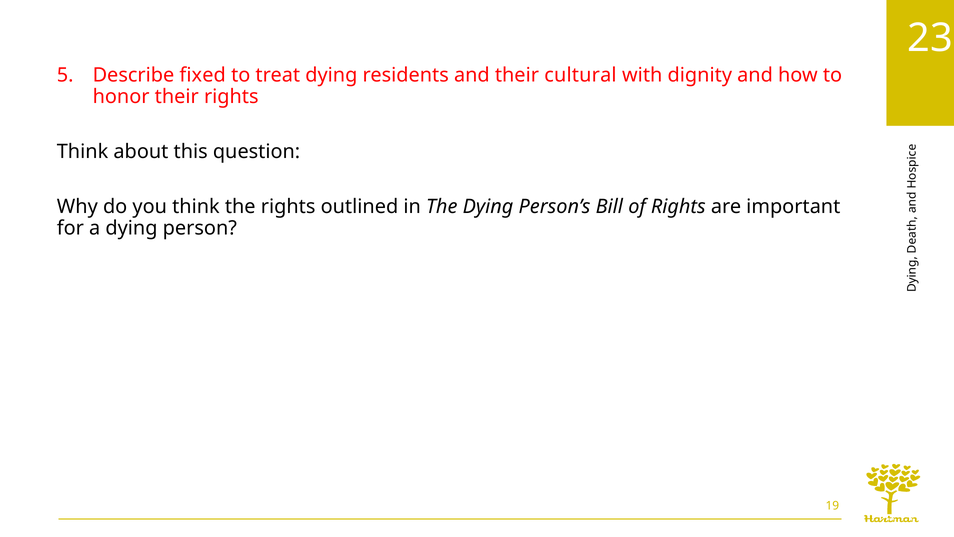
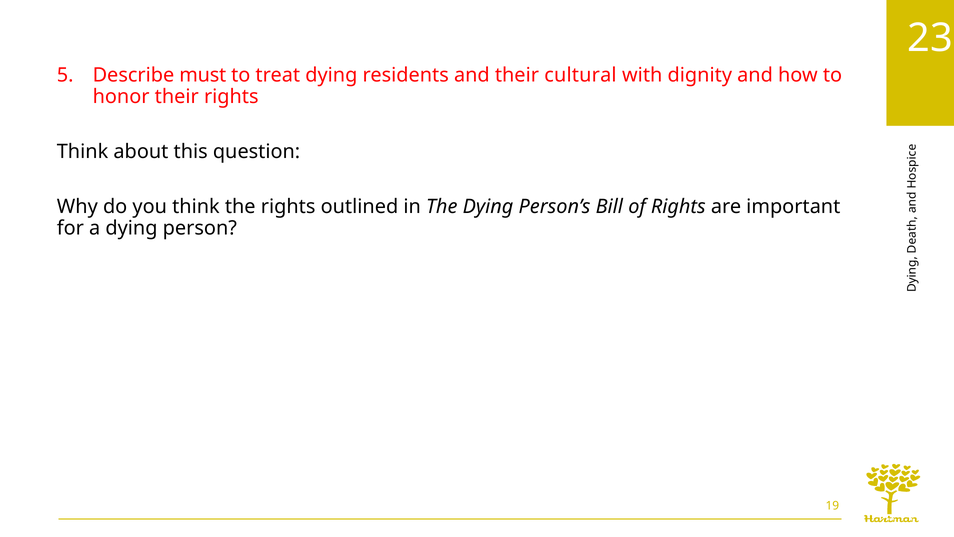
fixed: fixed -> must (203, 75)
